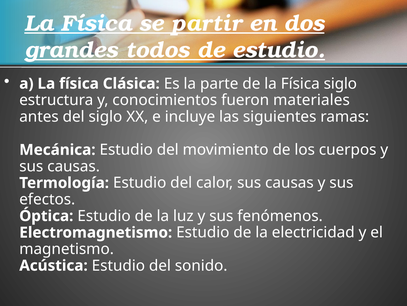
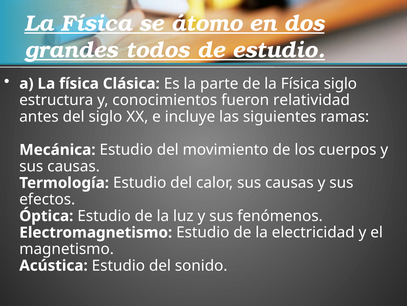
partir: partir -> átomo (207, 24)
materiales: materiales -> relatividad (311, 100)
